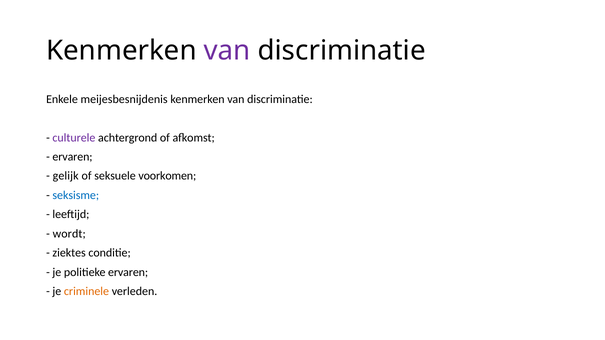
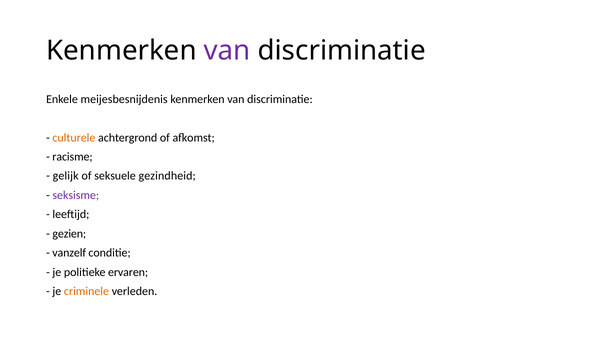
culturele colour: purple -> orange (74, 138)
ervaren: ervaren -> racisme (72, 157)
voorkomen: voorkomen -> gezindheid (167, 176)
seksisme colour: blue -> purple (76, 195)
wordt: wordt -> gezien (69, 234)
ziektes: ziektes -> vanzelf (69, 253)
